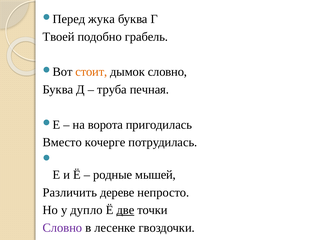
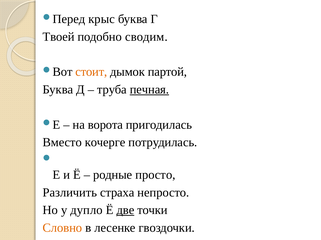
жука: жука -> крыс (102, 19)
грабель: грабель -> сводим (146, 37)
дымок словно: словно -> партой (167, 72)
печная underline: none -> present (149, 90)
мышей: мышей -> просто (155, 175)
дереве: дереве -> страха (117, 193)
Словно colour: purple -> orange (62, 228)
